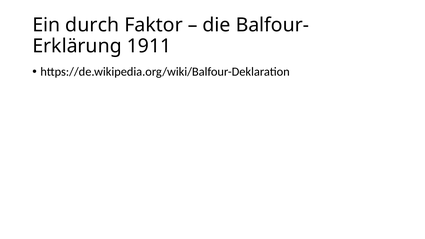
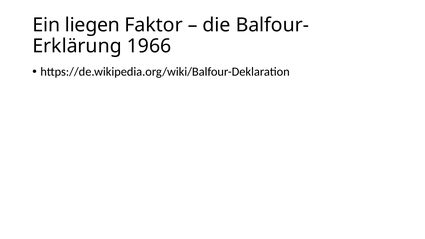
durch: durch -> liegen (92, 25)
1911: 1911 -> 1966 (149, 46)
